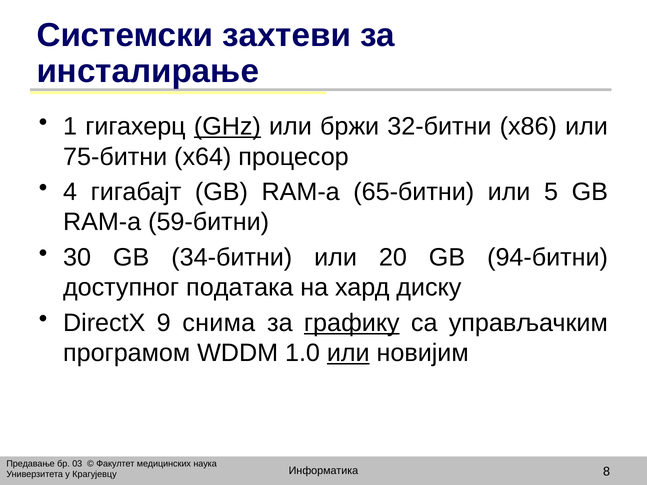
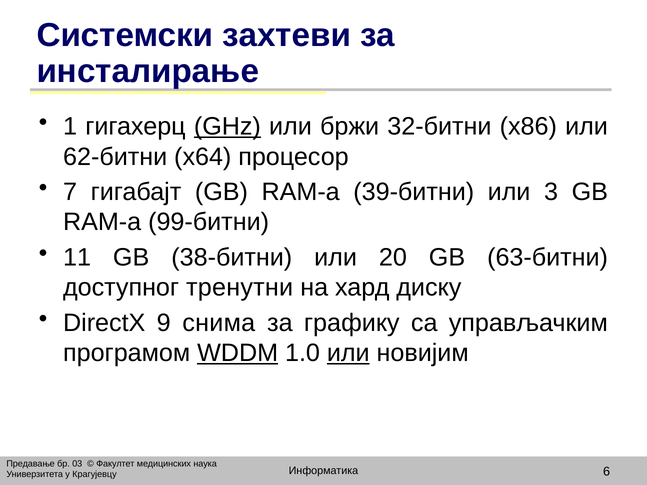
75-битни: 75-битни -> 62-битни (115, 157)
4: 4 -> 7 (70, 192)
65-битни: 65-битни -> 39-битни (414, 192)
5: 5 -> 3 (551, 192)
59-битни: 59-битни -> 99-битни (209, 222)
30: 30 -> 11 (77, 257)
34-битни: 34-битни -> 38-битни (232, 257)
94-битни: 94-битни -> 63-битни (548, 257)
података: података -> тренутни (240, 288)
графику underline: present -> none (352, 323)
WDDM underline: none -> present (238, 353)
8: 8 -> 6 (607, 472)
